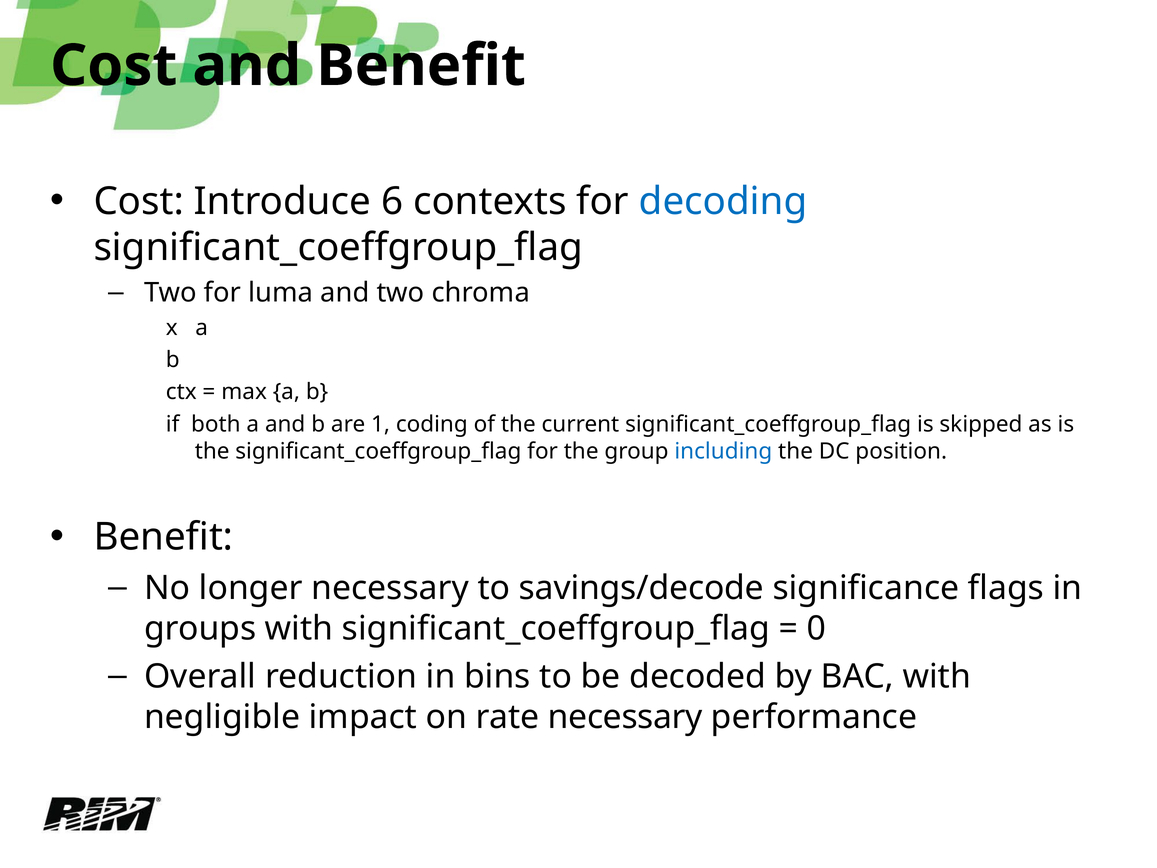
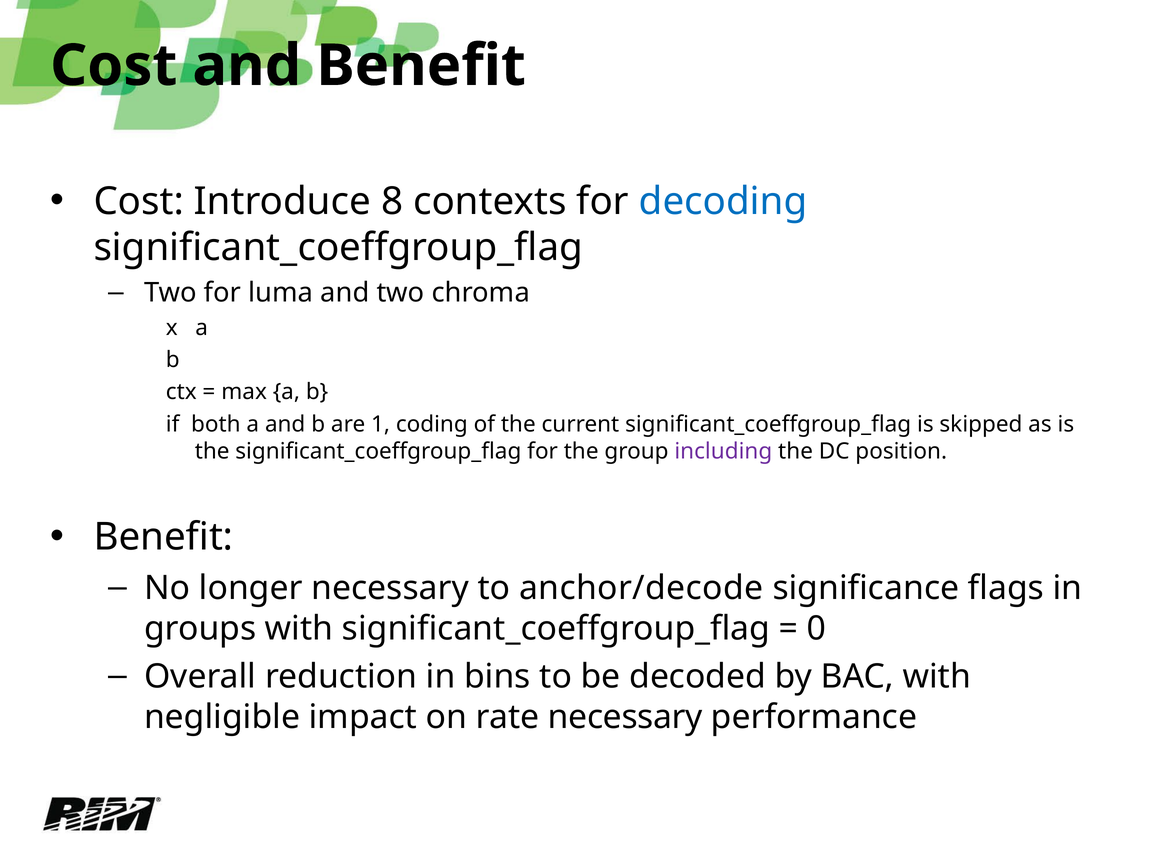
6: 6 -> 8 (392, 201)
including colour: blue -> purple (723, 451)
savings/decode: savings/decode -> anchor/decode (641, 588)
